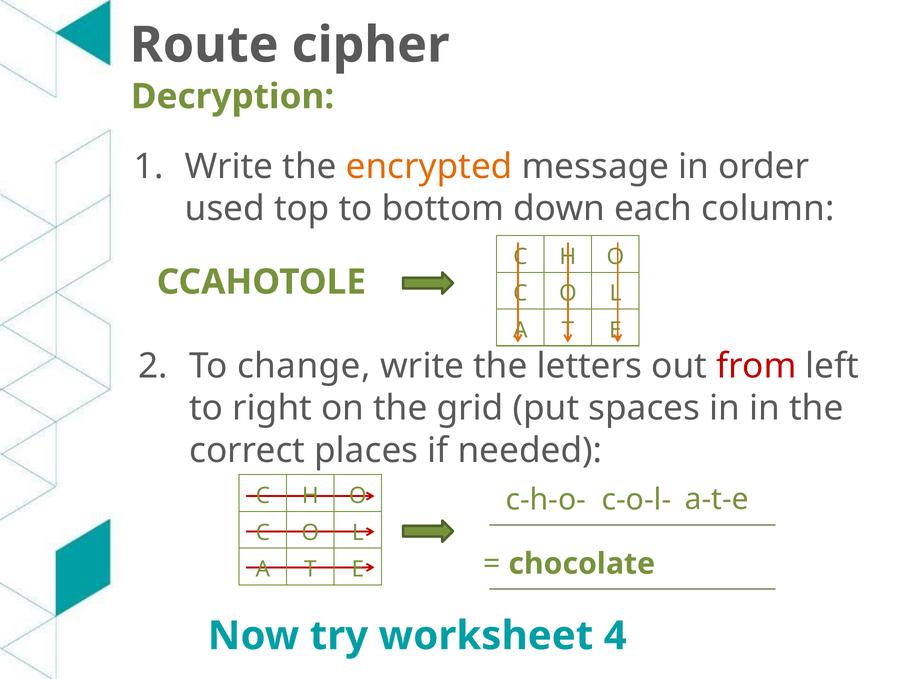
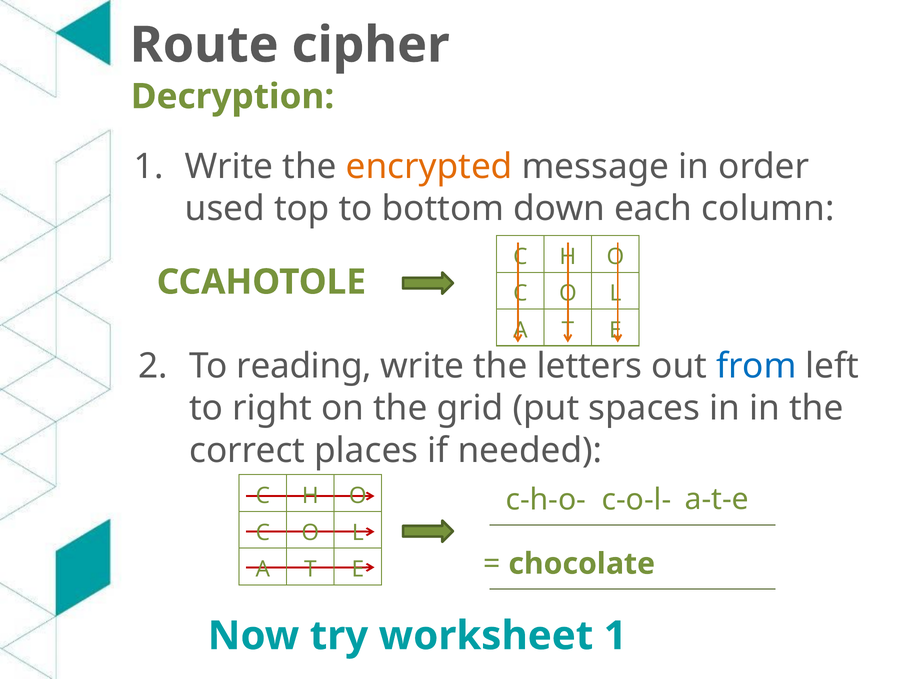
change: change -> reading (304, 366)
from colour: red -> blue (756, 366)
worksheet 4: 4 -> 1 (615, 636)
